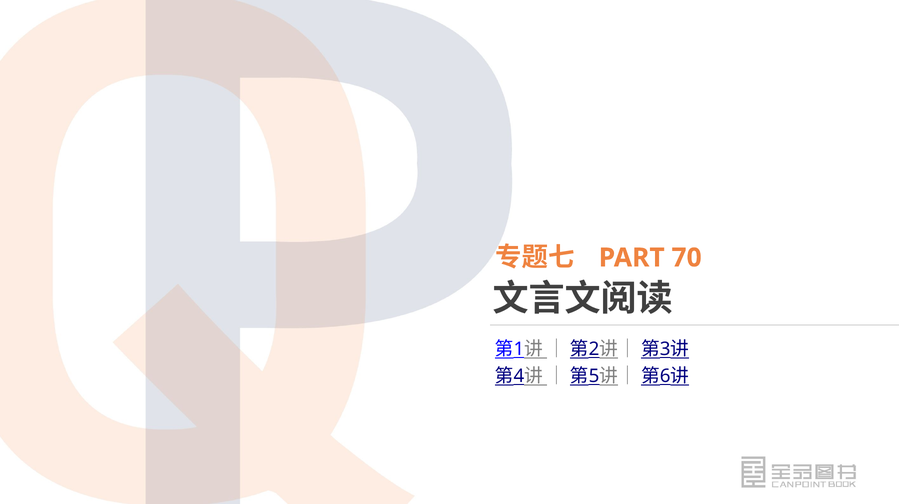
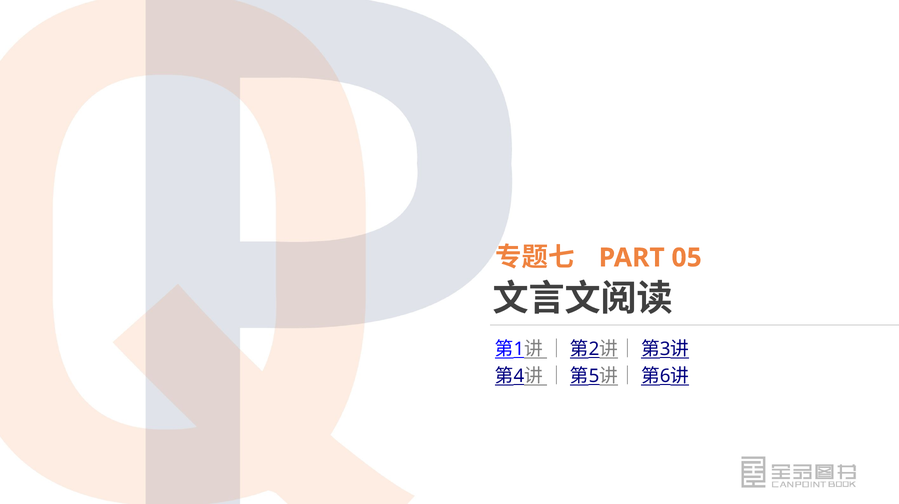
70: 70 -> 05 (687, 258)
